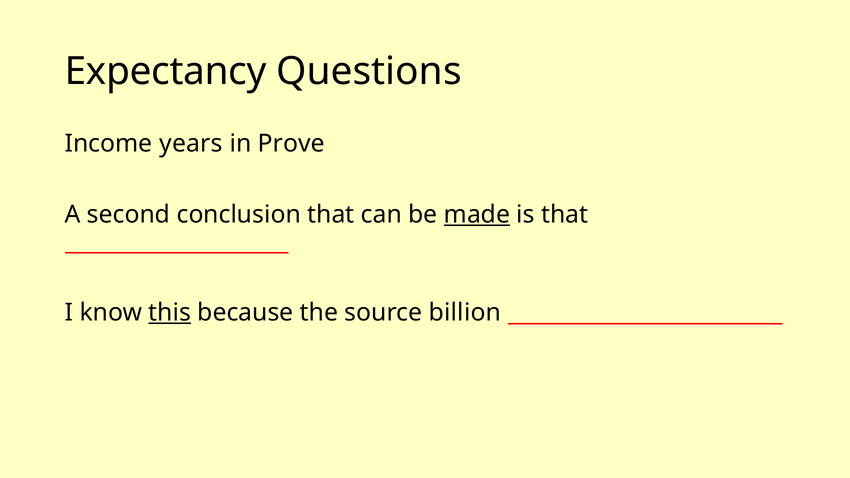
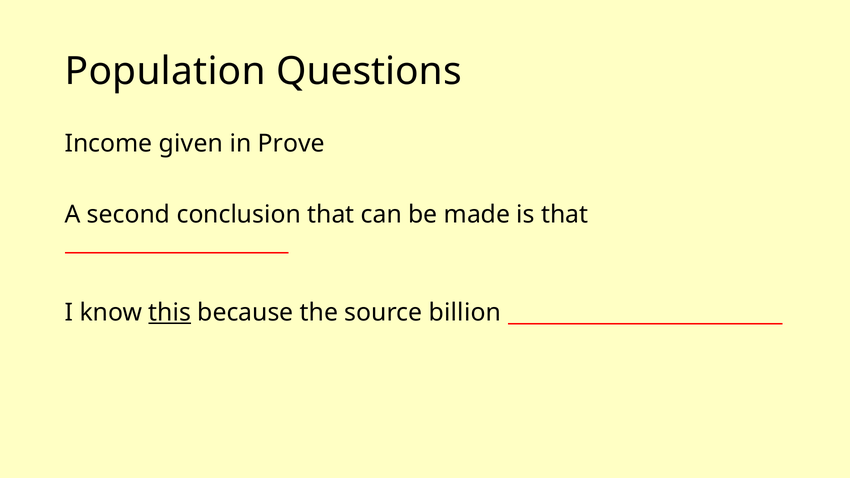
Expectancy: Expectancy -> Population (165, 71)
years: years -> given (191, 144)
made underline: present -> none (477, 215)
